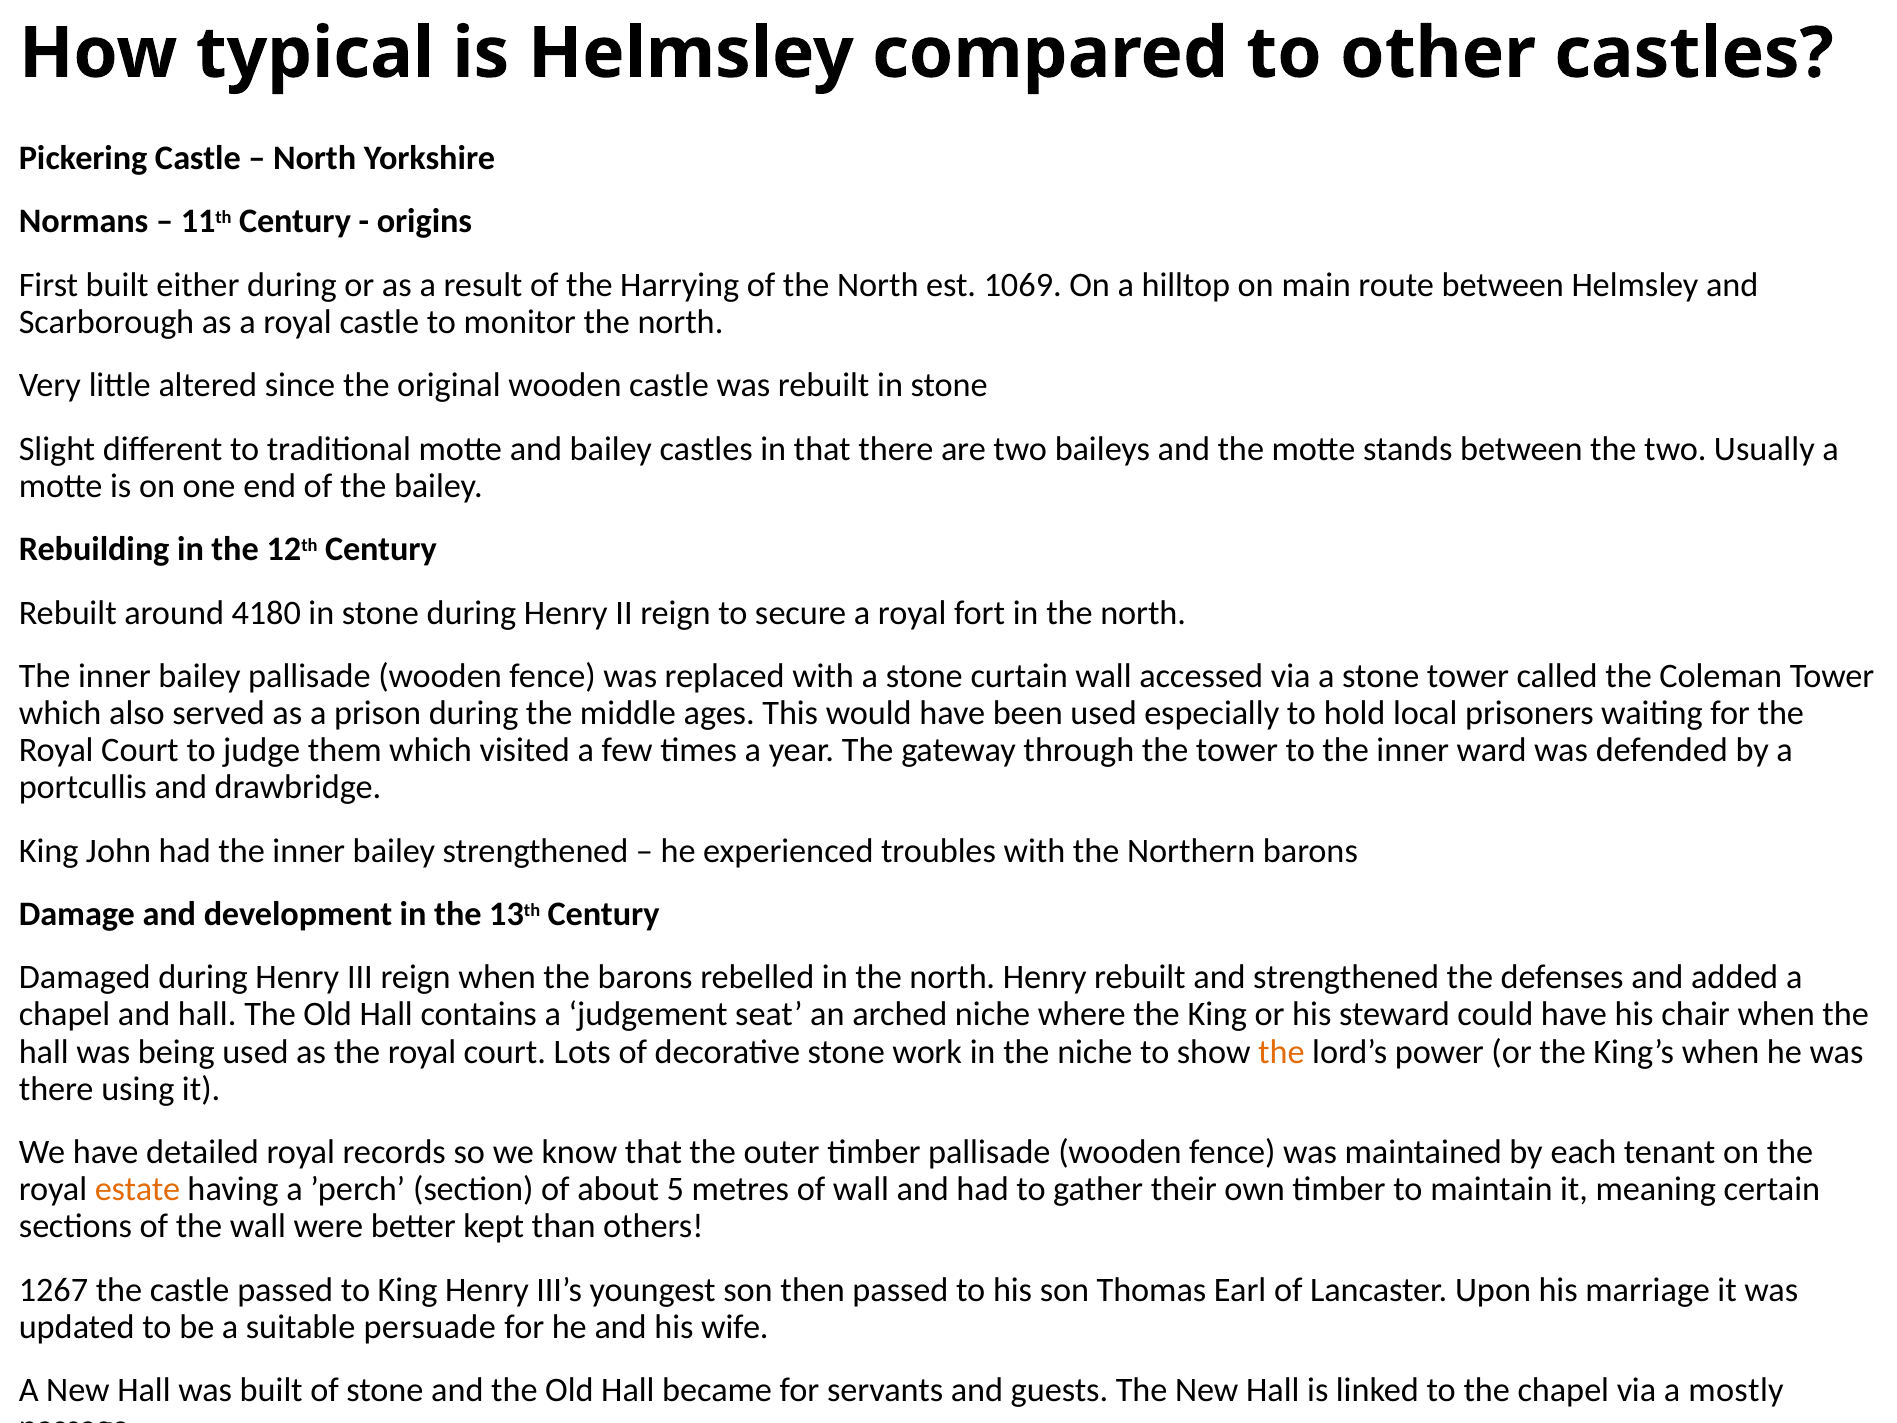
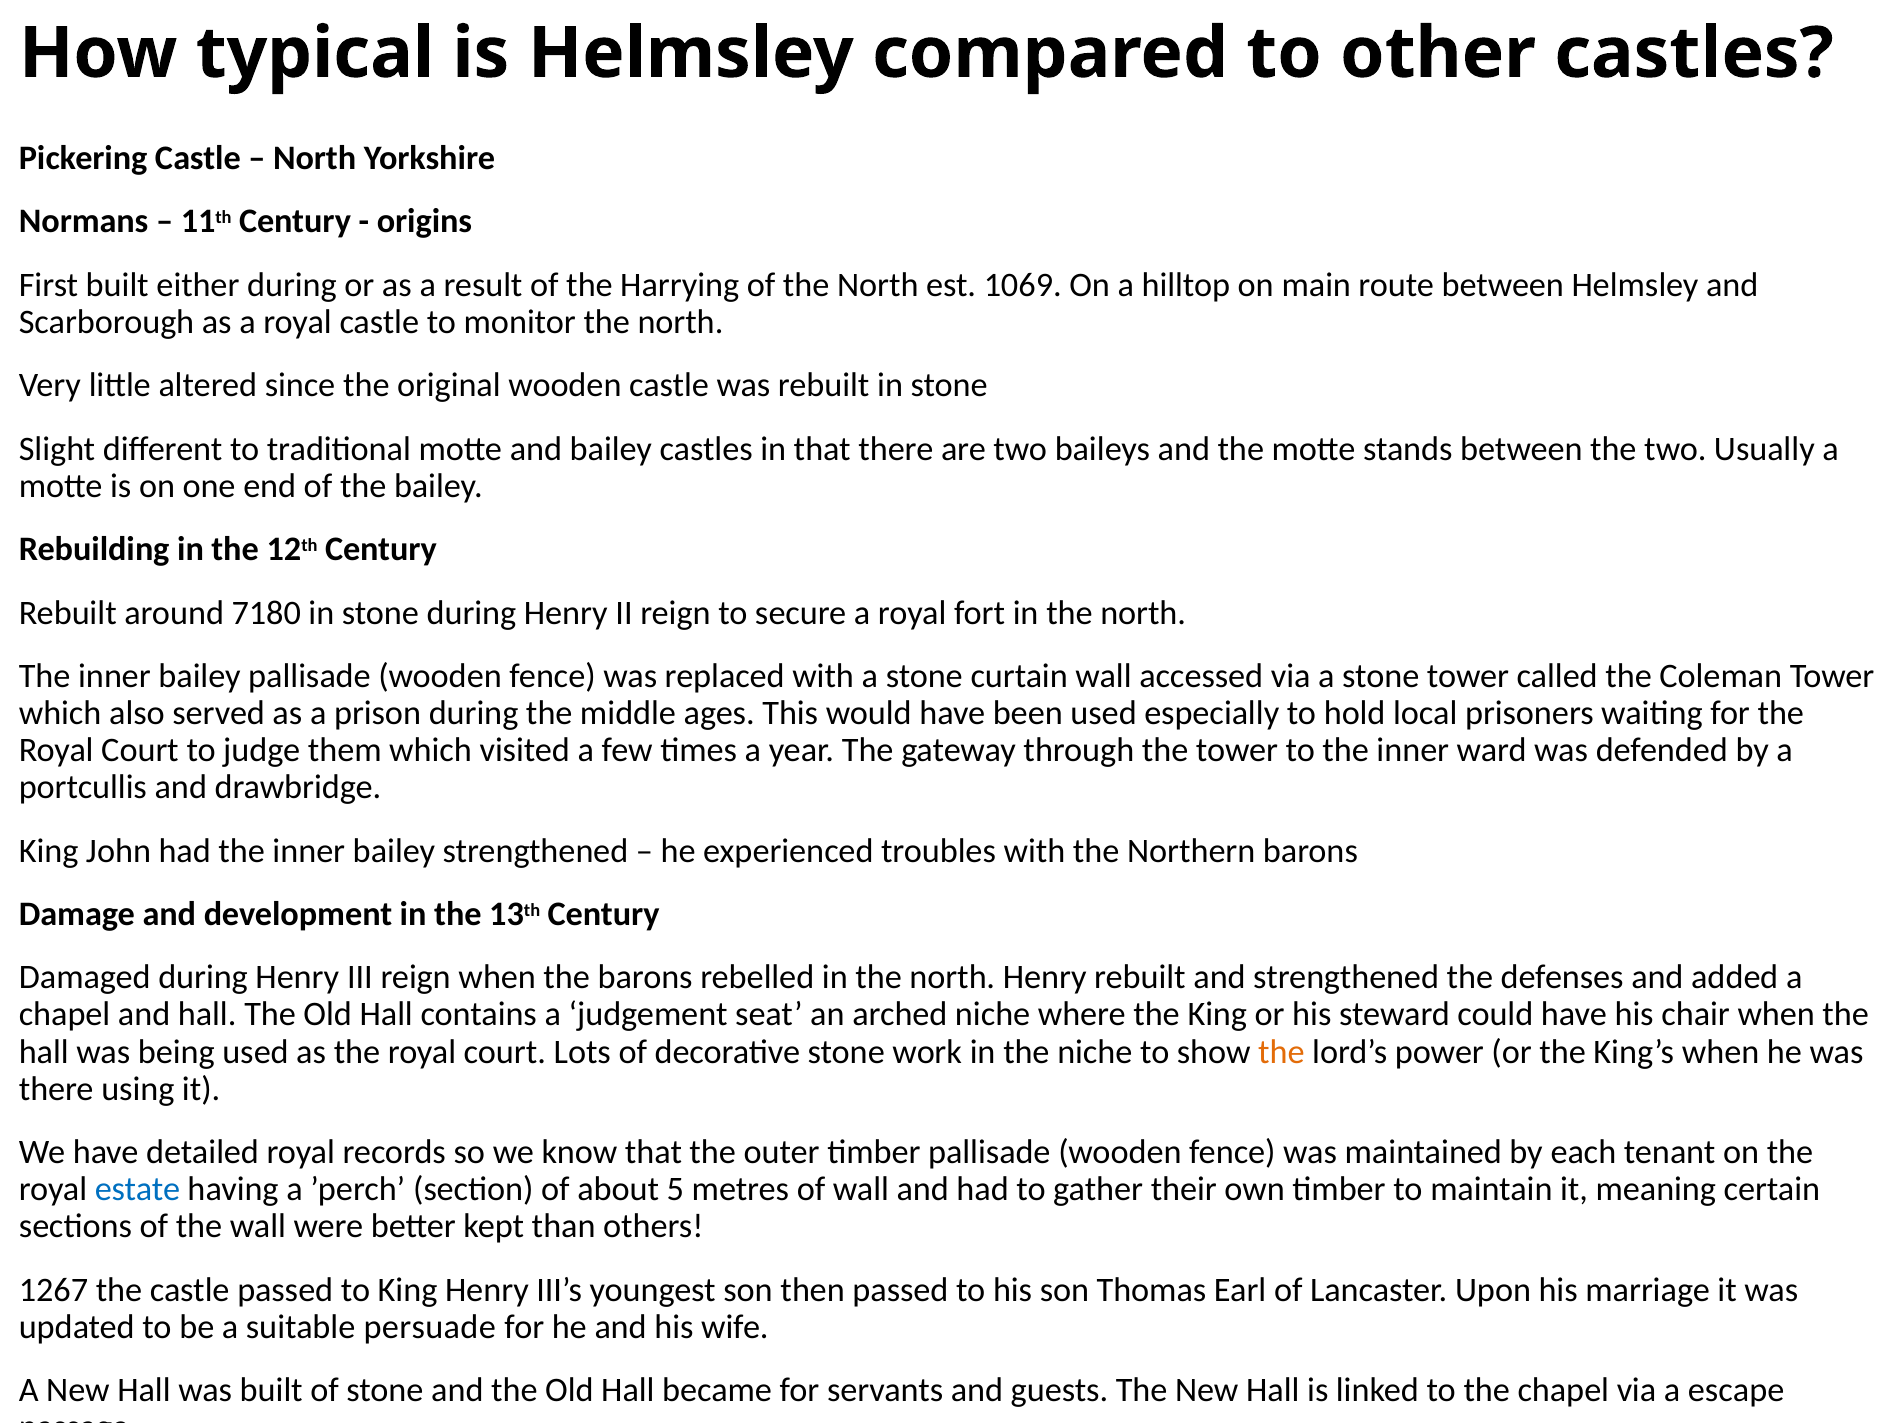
4180: 4180 -> 7180 (266, 613)
estate colour: orange -> blue (138, 1189)
mostly: mostly -> escape (1736, 1390)
